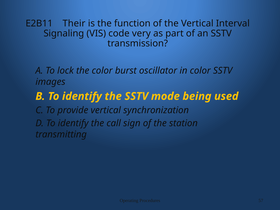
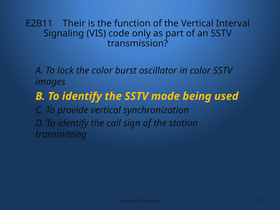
very: very -> only (141, 33)
